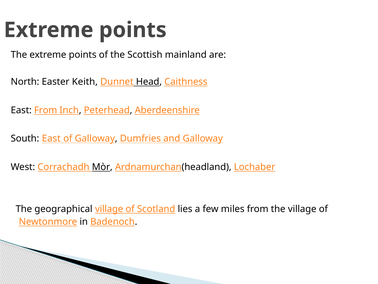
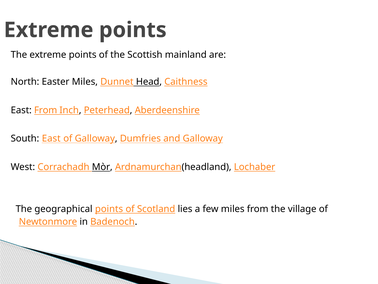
Easter Keith: Keith -> Miles (85, 82)
geographical village: village -> points (109, 209)
